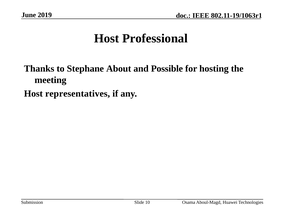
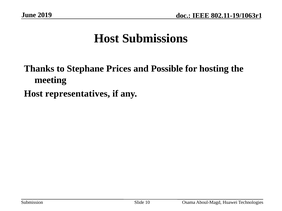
Professional: Professional -> Submissions (155, 38)
About: About -> Prices (119, 69)
